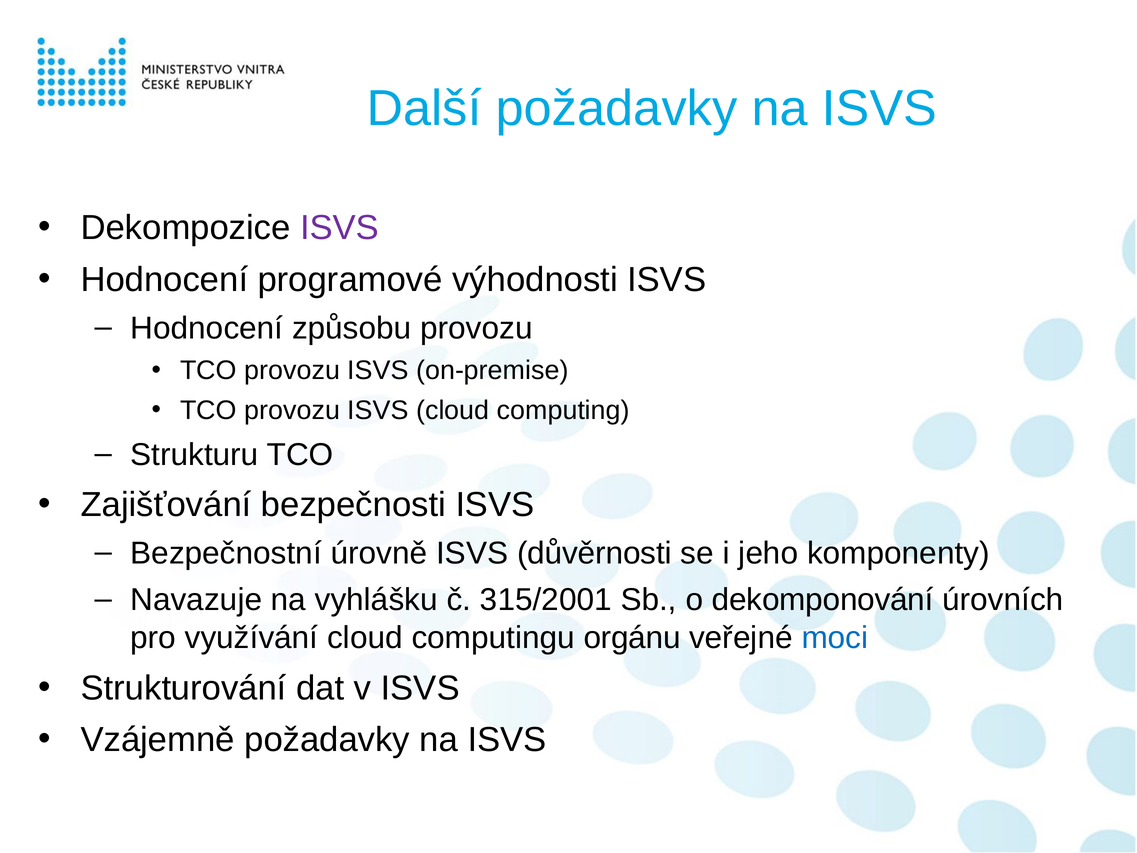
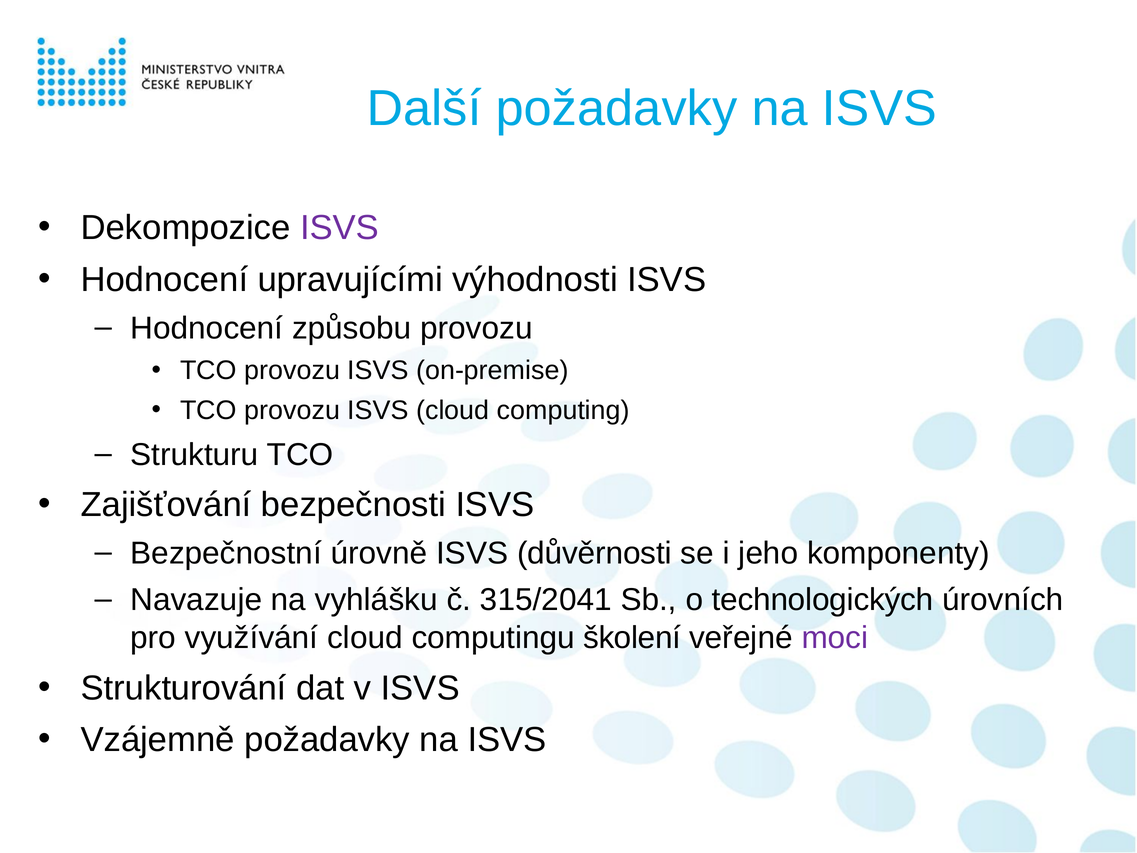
programové: programové -> upravujícími (350, 280)
315/2001: 315/2001 -> 315/2041 (546, 600)
dekomponování: dekomponování -> technologických (823, 600)
orgánu: orgánu -> školení (632, 638)
moci colour: blue -> purple (835, 638)
